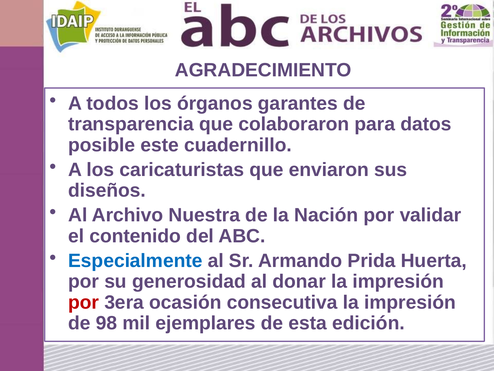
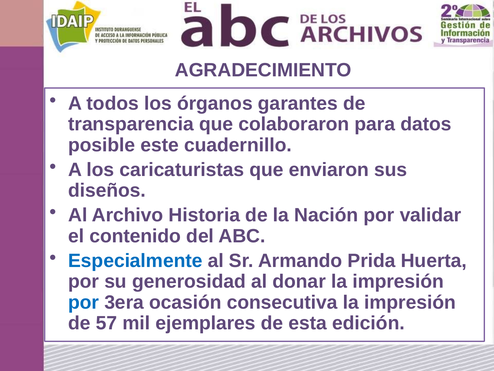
Nuestra: Nuestra -> Historia (204, 215)
por colour: red -> blue (84, 302)
98: 98 -> 57 (107, 323)
